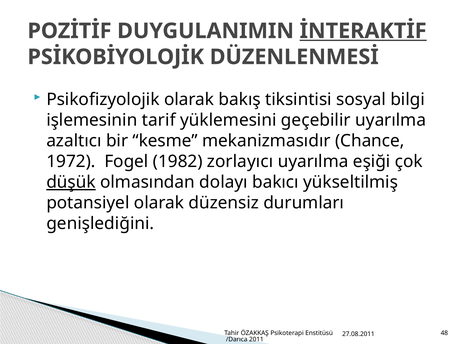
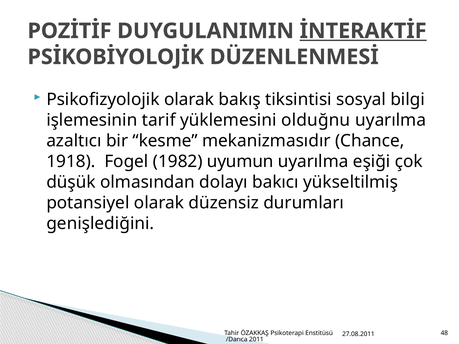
geçebilir: geçebilir -> olduğnu (316, 120)
1972: 1972 -> 1918 (71, 162)
zorlayıcı: zorlayıcı -> uyumun (240, 162)
düşük underline: present -> none (71, 182)
